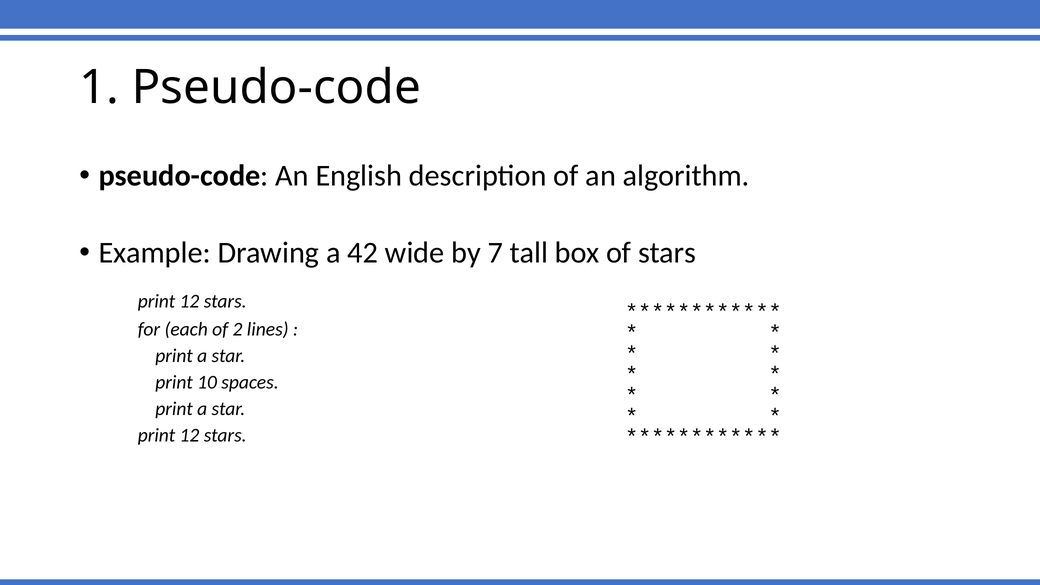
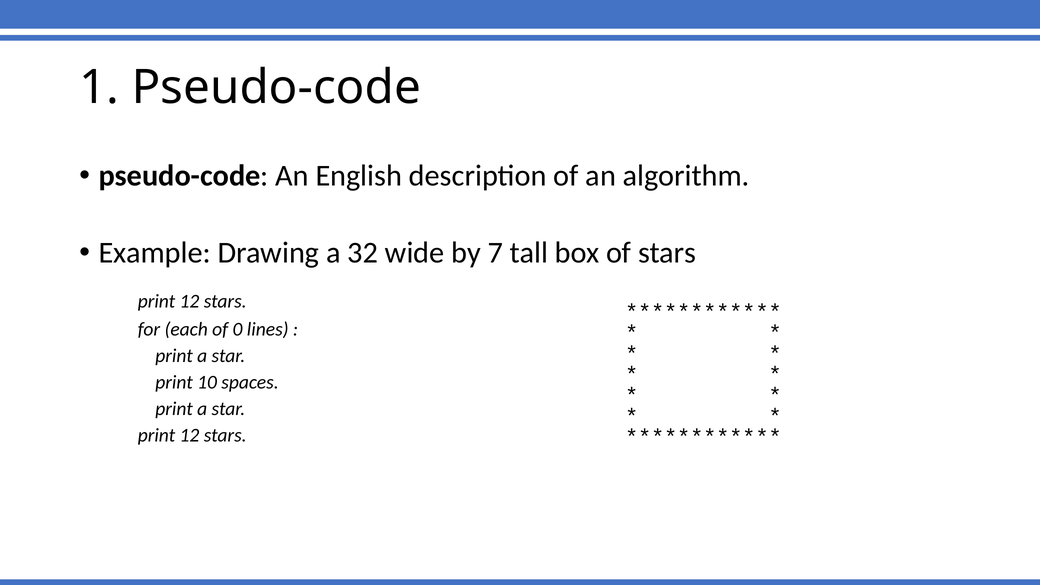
42: 42 -> 32 (363, 253)
2: 2 -> 0 (237, 329)
